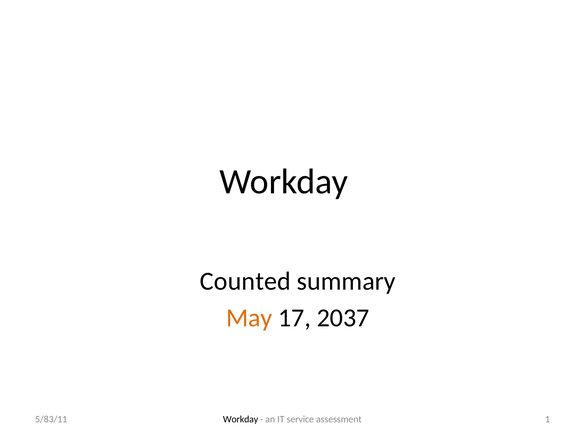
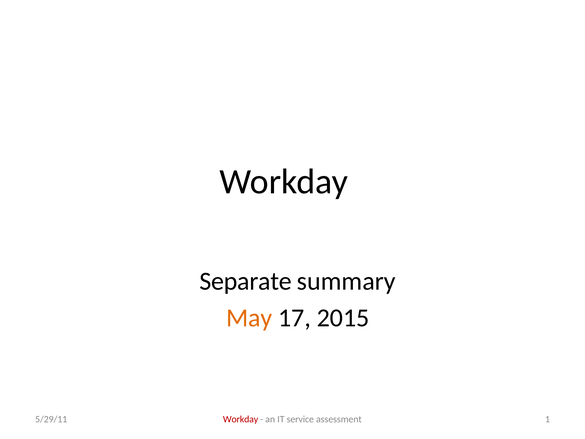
Counted: Counted -> Separate (246, 281)
2037: 2037 -> 2015 (343, 318)
Workday colour: black -> red (241, 419)
5/83/11: 5/83/11 -> 5/29/11 (51, 419)
